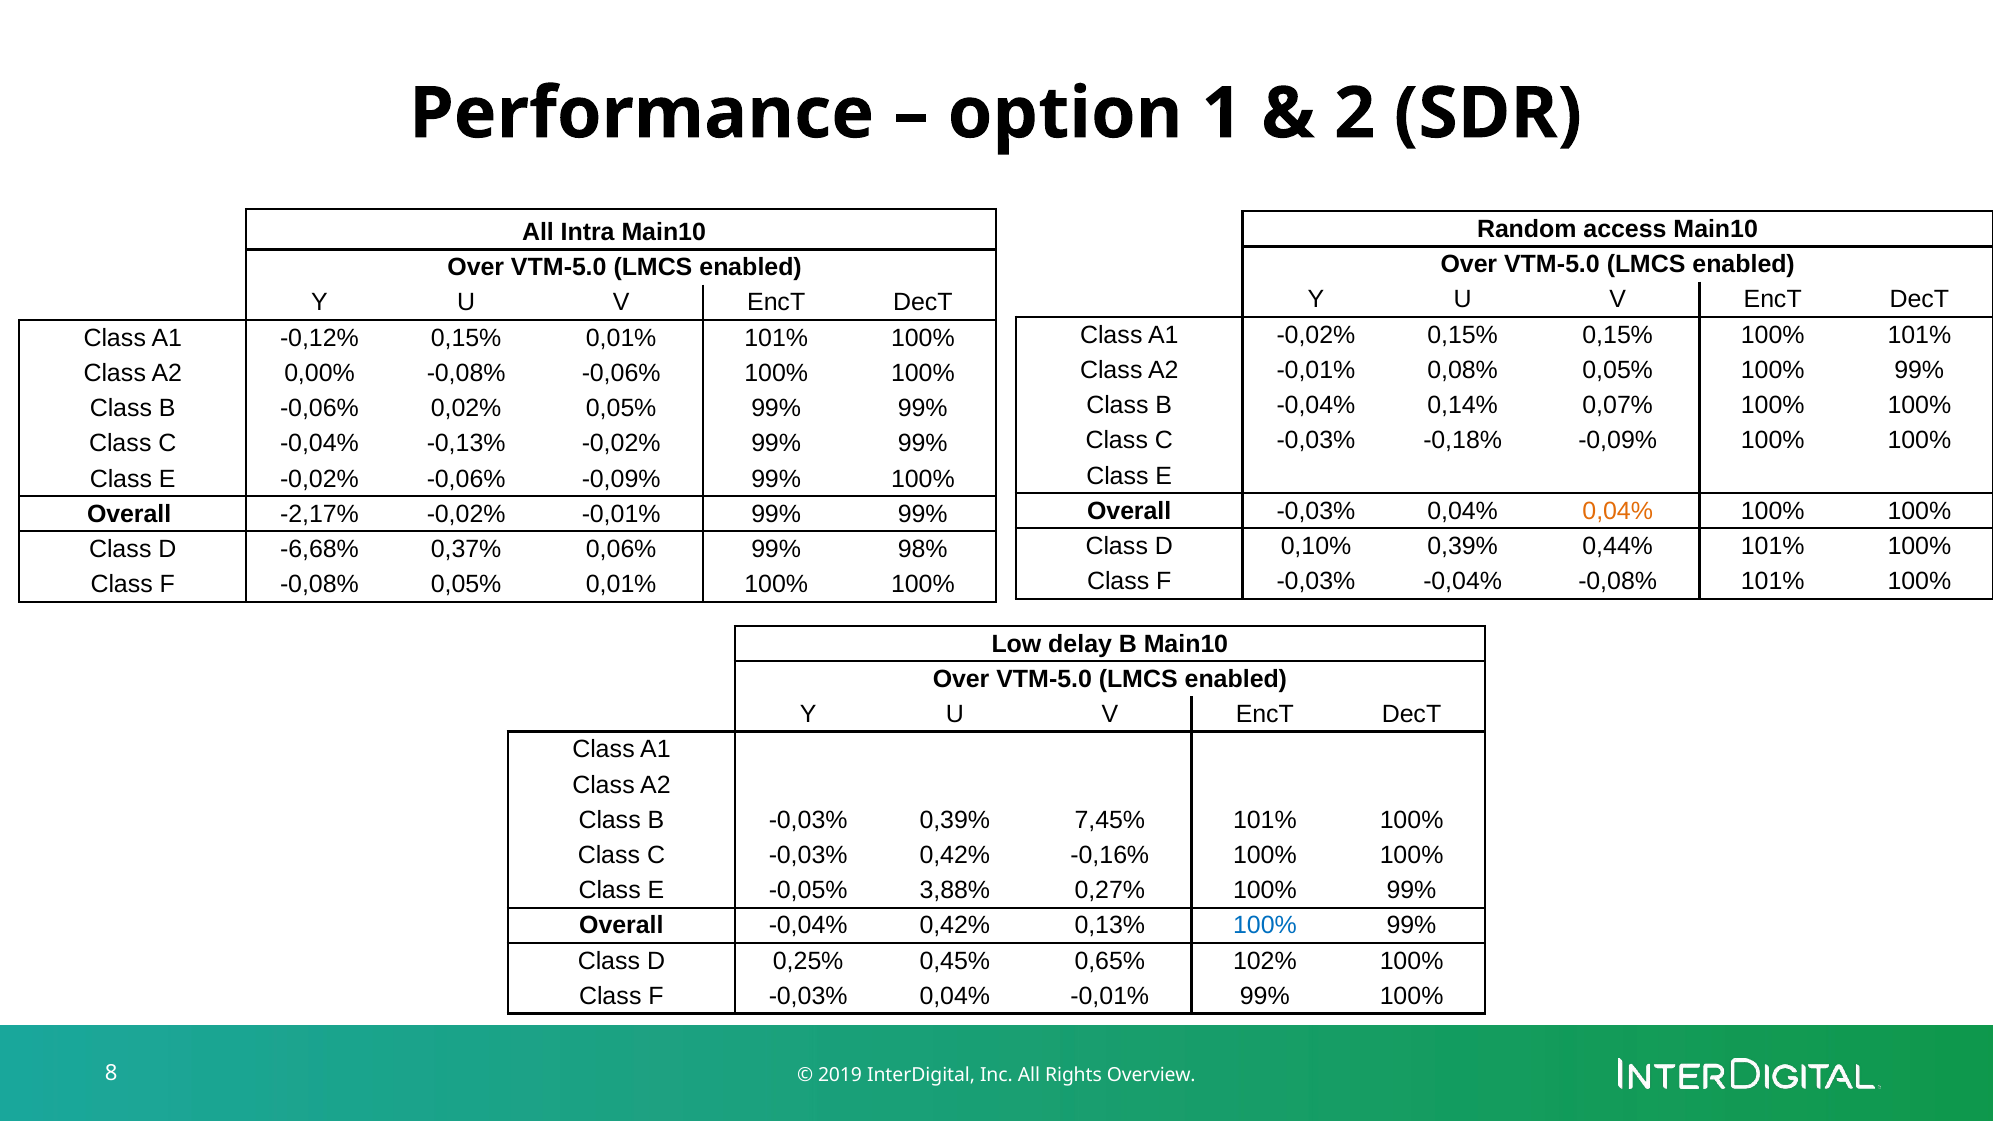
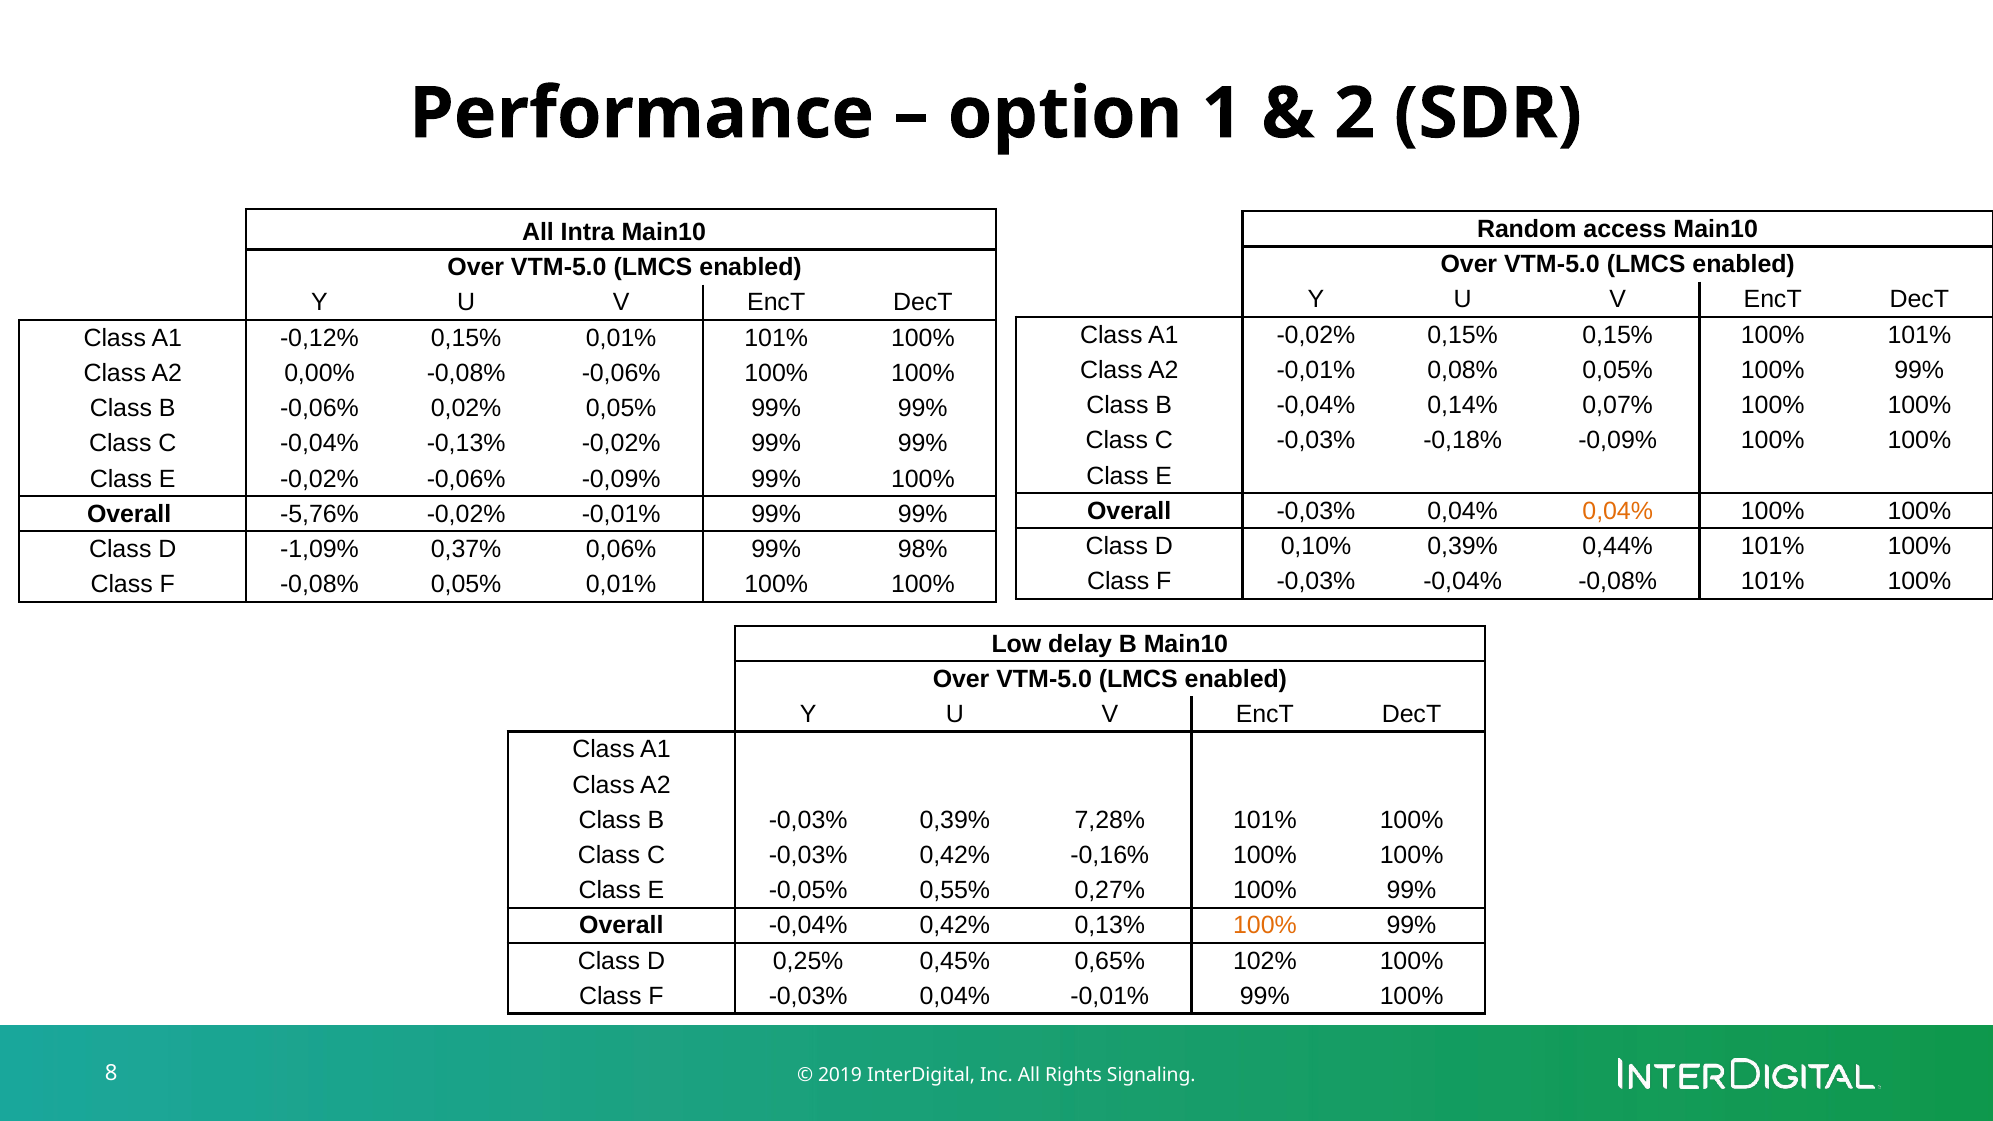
-2,17%: -2,17% -> -5,76% (319, 514)
-6,68%: -6,68% -> -1,09% (319, 549)
7,45%: 7,45% -> 7,28% (1110, 820)
3,88%: 3,88% -> 0,55% (955, 891)
100% colour: blue -> orange (1265, 926)
Overview: Overview -> Signaling (1151, 1075)
